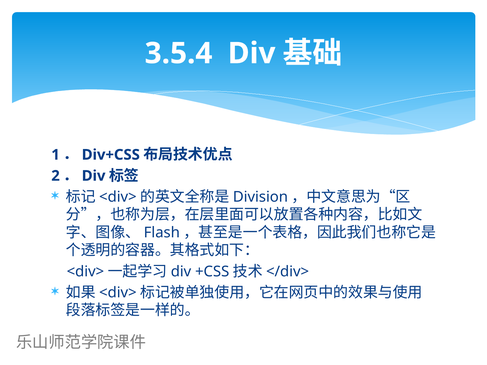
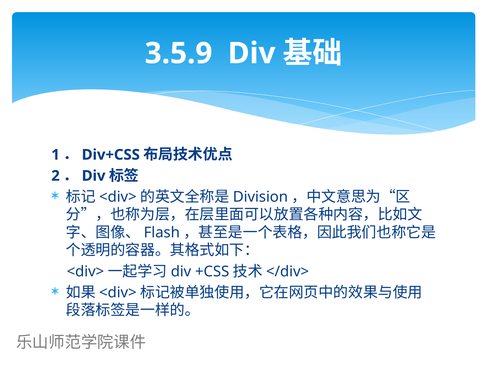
3.5.4: 3.5.4 -> 3.5.9 (179, 53)
